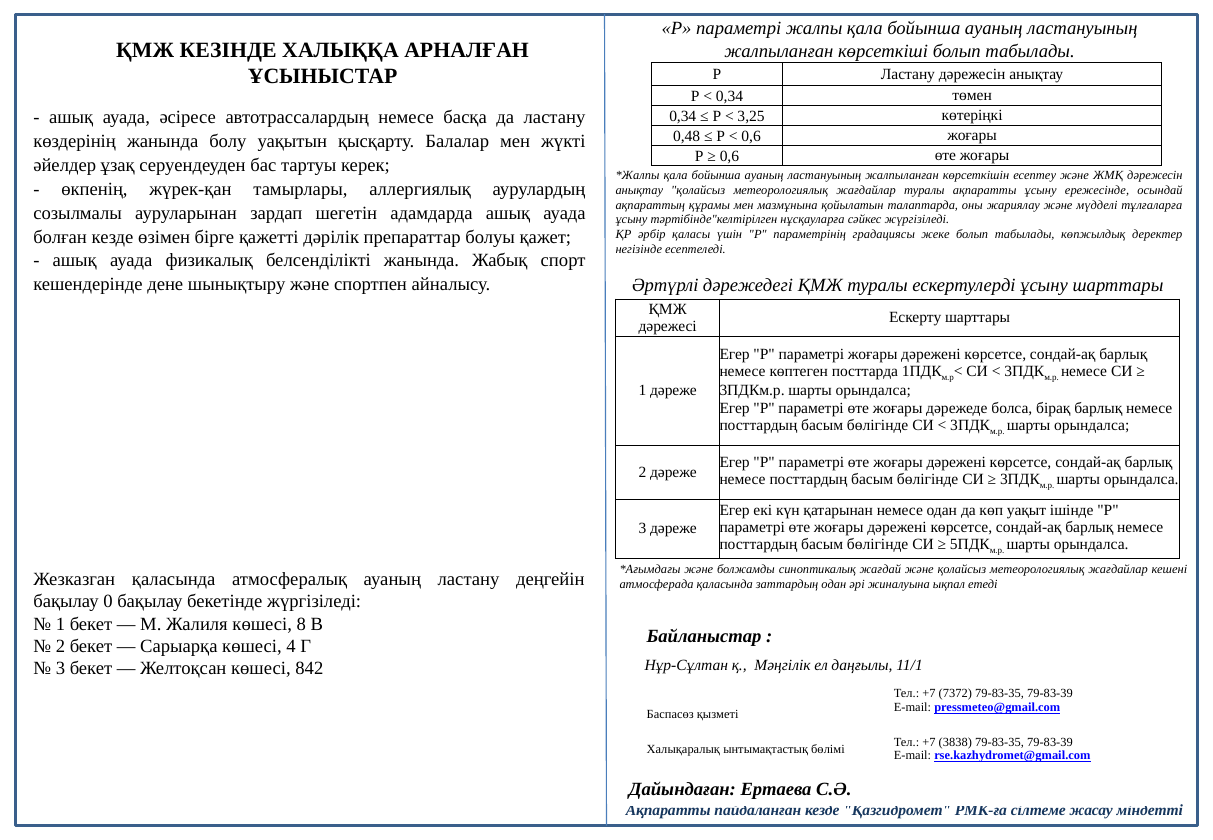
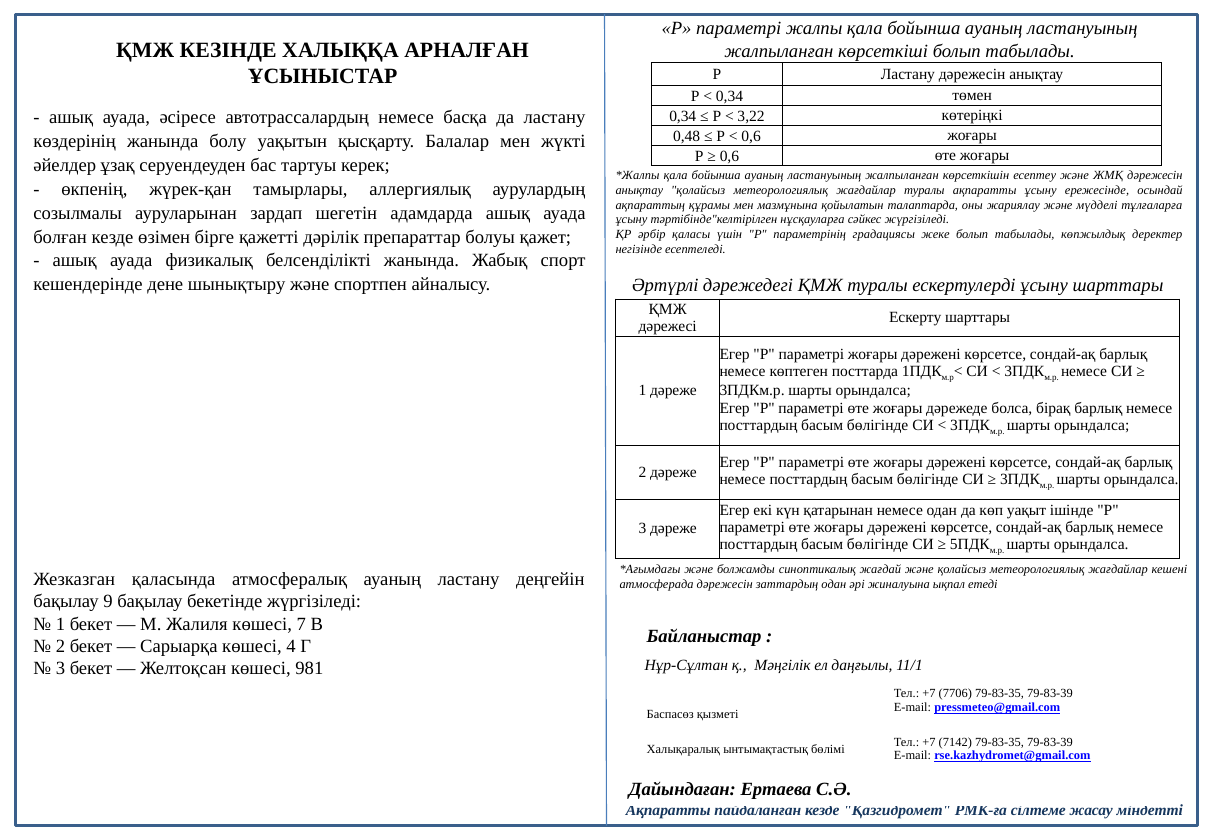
3,25: 3,25 -> 3,22 (751, 116)
атмосферада қаласында: қаласында -> дәрежесін (725, 584)
0: 0 -> 9 (108, 601)
8: 8 -> 7 (301, 624)
842: 842 -> 981 (309, 668)
7372: 7372 -> 7706 (955, 693)
3838: 3838 -> 7142 (955, 742)
